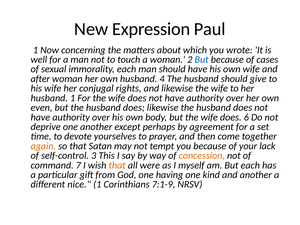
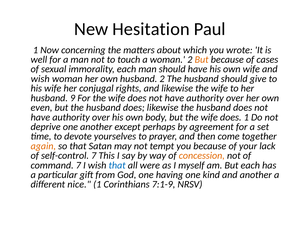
Expression: Expression -> Hesitation (151, 29)
But colour: blue -> orange (202, 60)
after: after -> wish (40, 79)
husband 4: 4 -> 2 (162, 79)
husband 1: 1 -> 9 (73, 98)
does 6: 6 -> 1 (246, 117)
self-control 3: 3 -> 7 (94, 156)
that colour: orange -> blue (117, 165)
